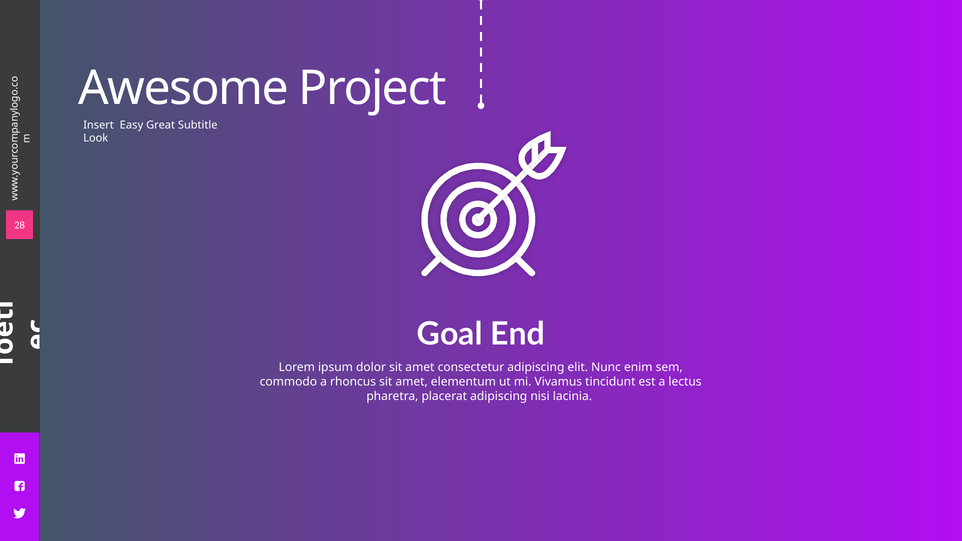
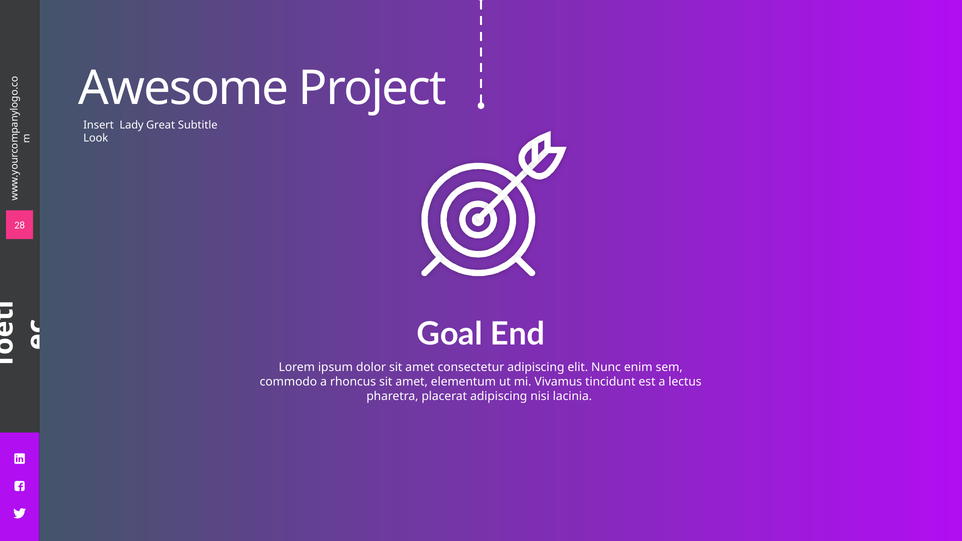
Easy: Easy -> Lady (132, 125)
